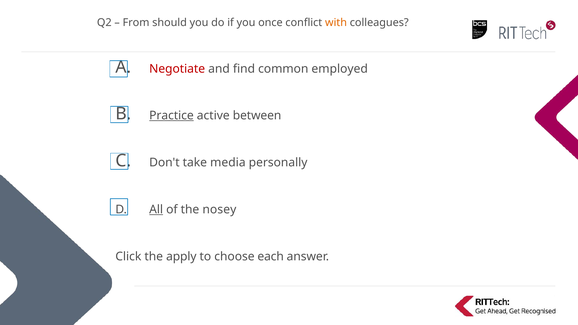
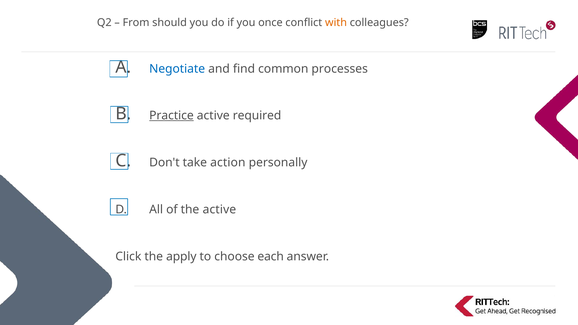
Negotiate colour: red -> blue (177, 69)
employed: employed -> processes (340, 69)
between: between -> required (257, 116)
media: media -> action (228, 163)
All underline: present -> none (156, 210)
the nosey: nosey -> active (219, 210)
